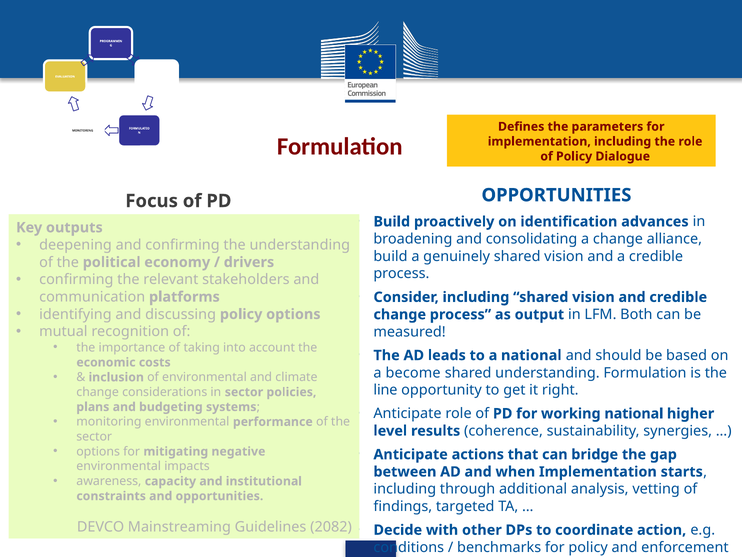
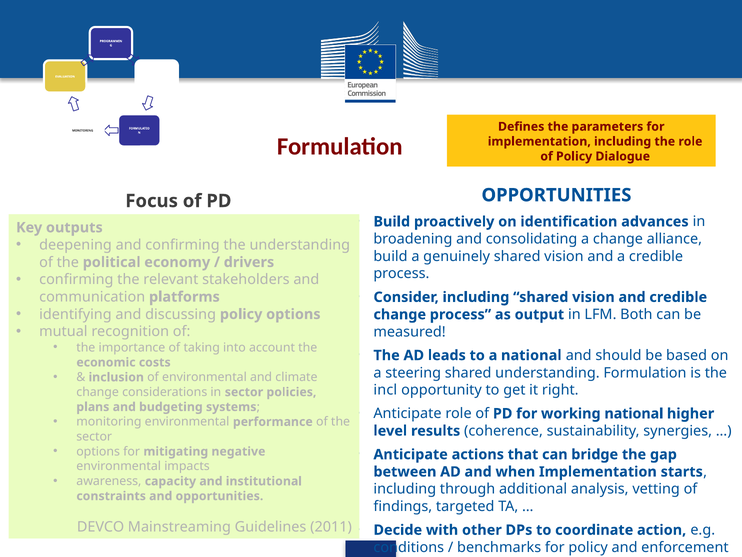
become: become -> steering (413, 372)
line: line -> incl (385, 390)
2082: 2082 -> 2011 (331, 527)
